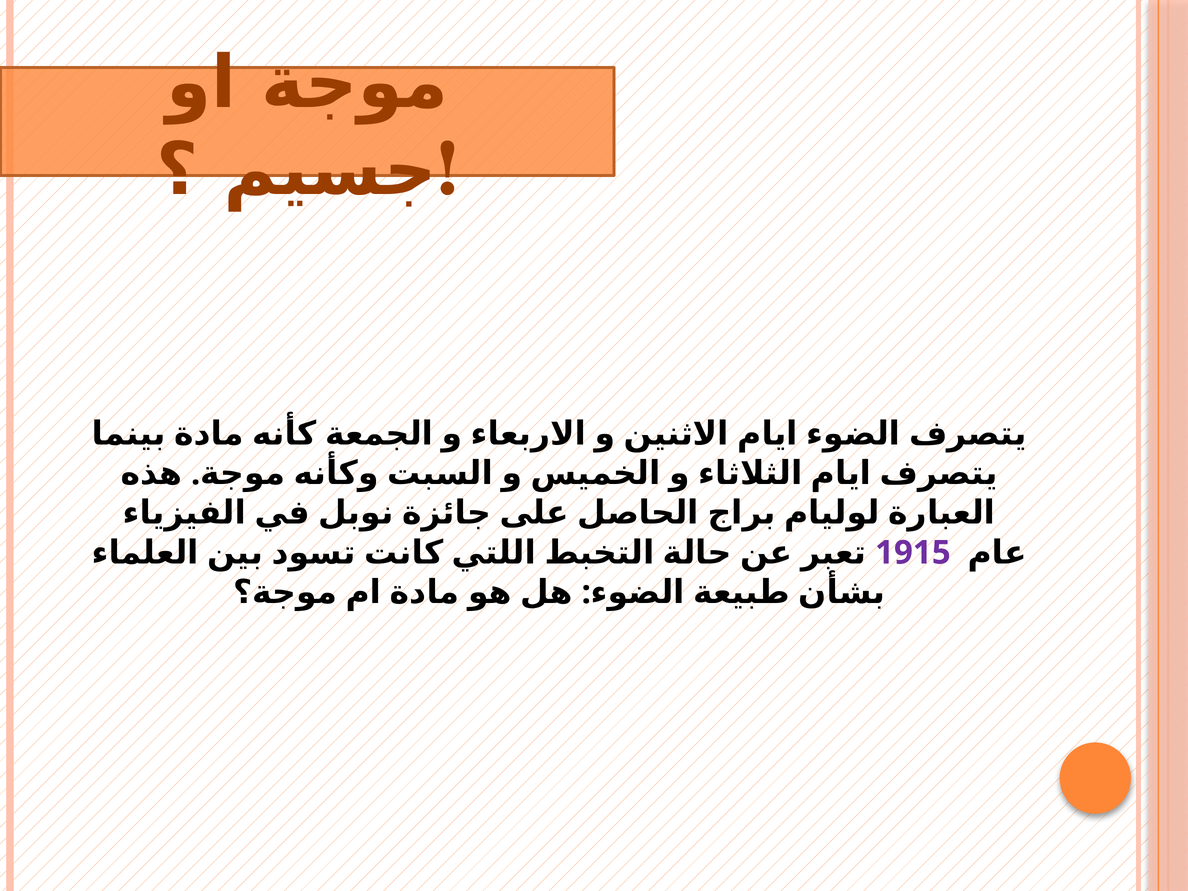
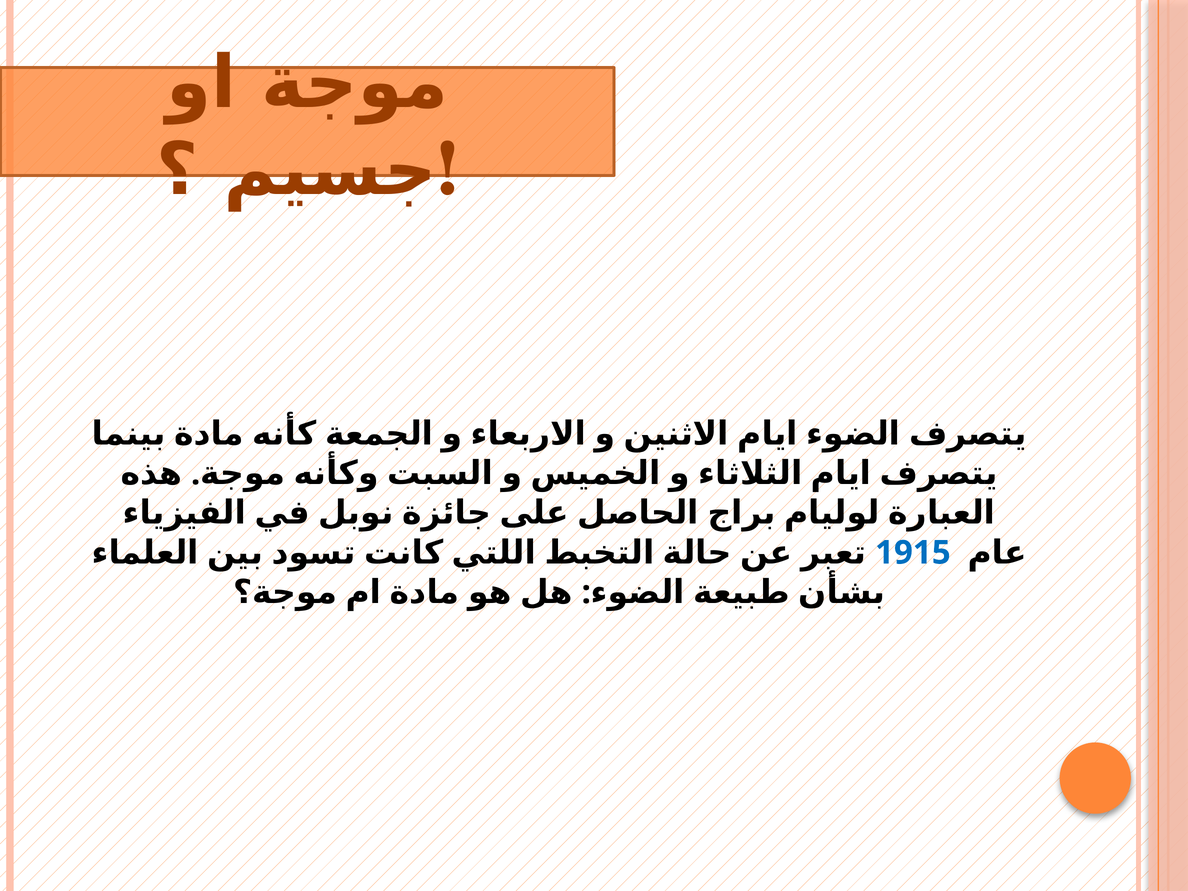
1915 colour: purple -> blue (913, 553)
